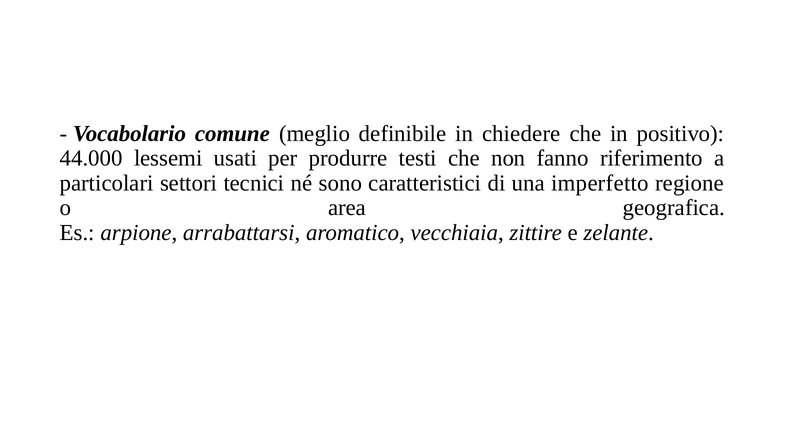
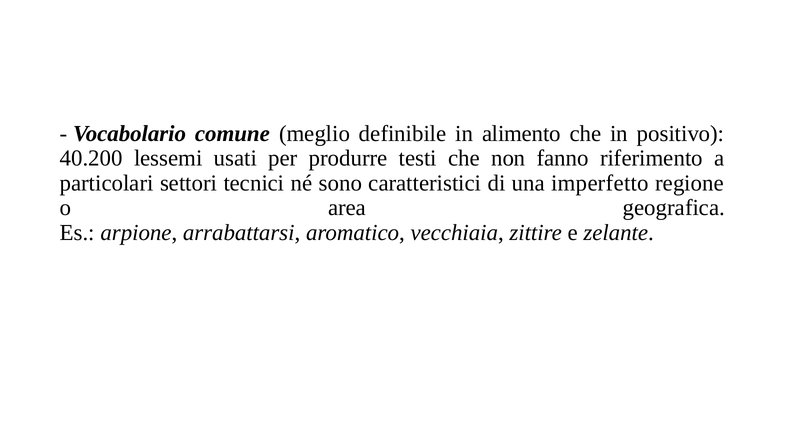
chiedere: chiedere -> alimento (521, 134)
44.000: 44.000 -> 40.200 (91, 158)
